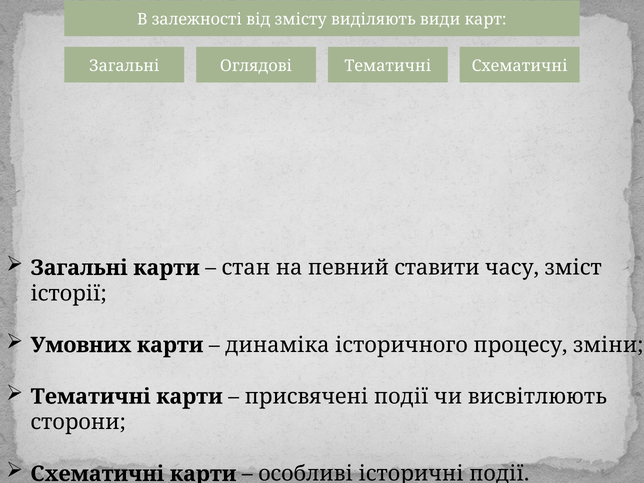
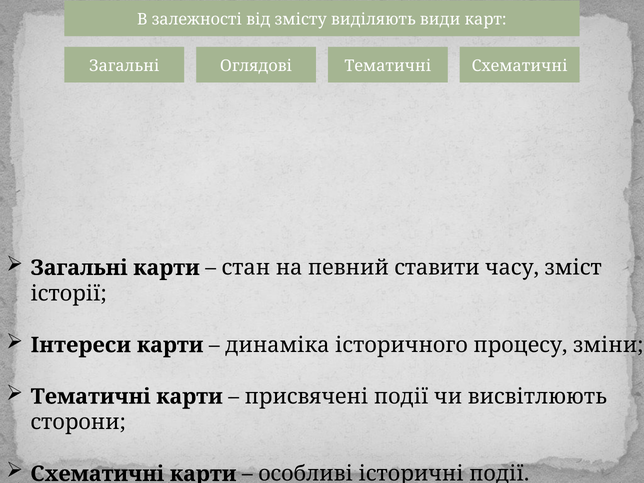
Умовних: Умовних -> Інтереси (81, 345)
